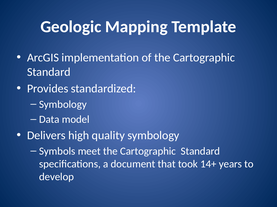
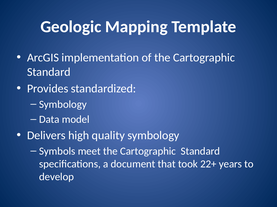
14+: 14+ -> 22+ (208, 165)
